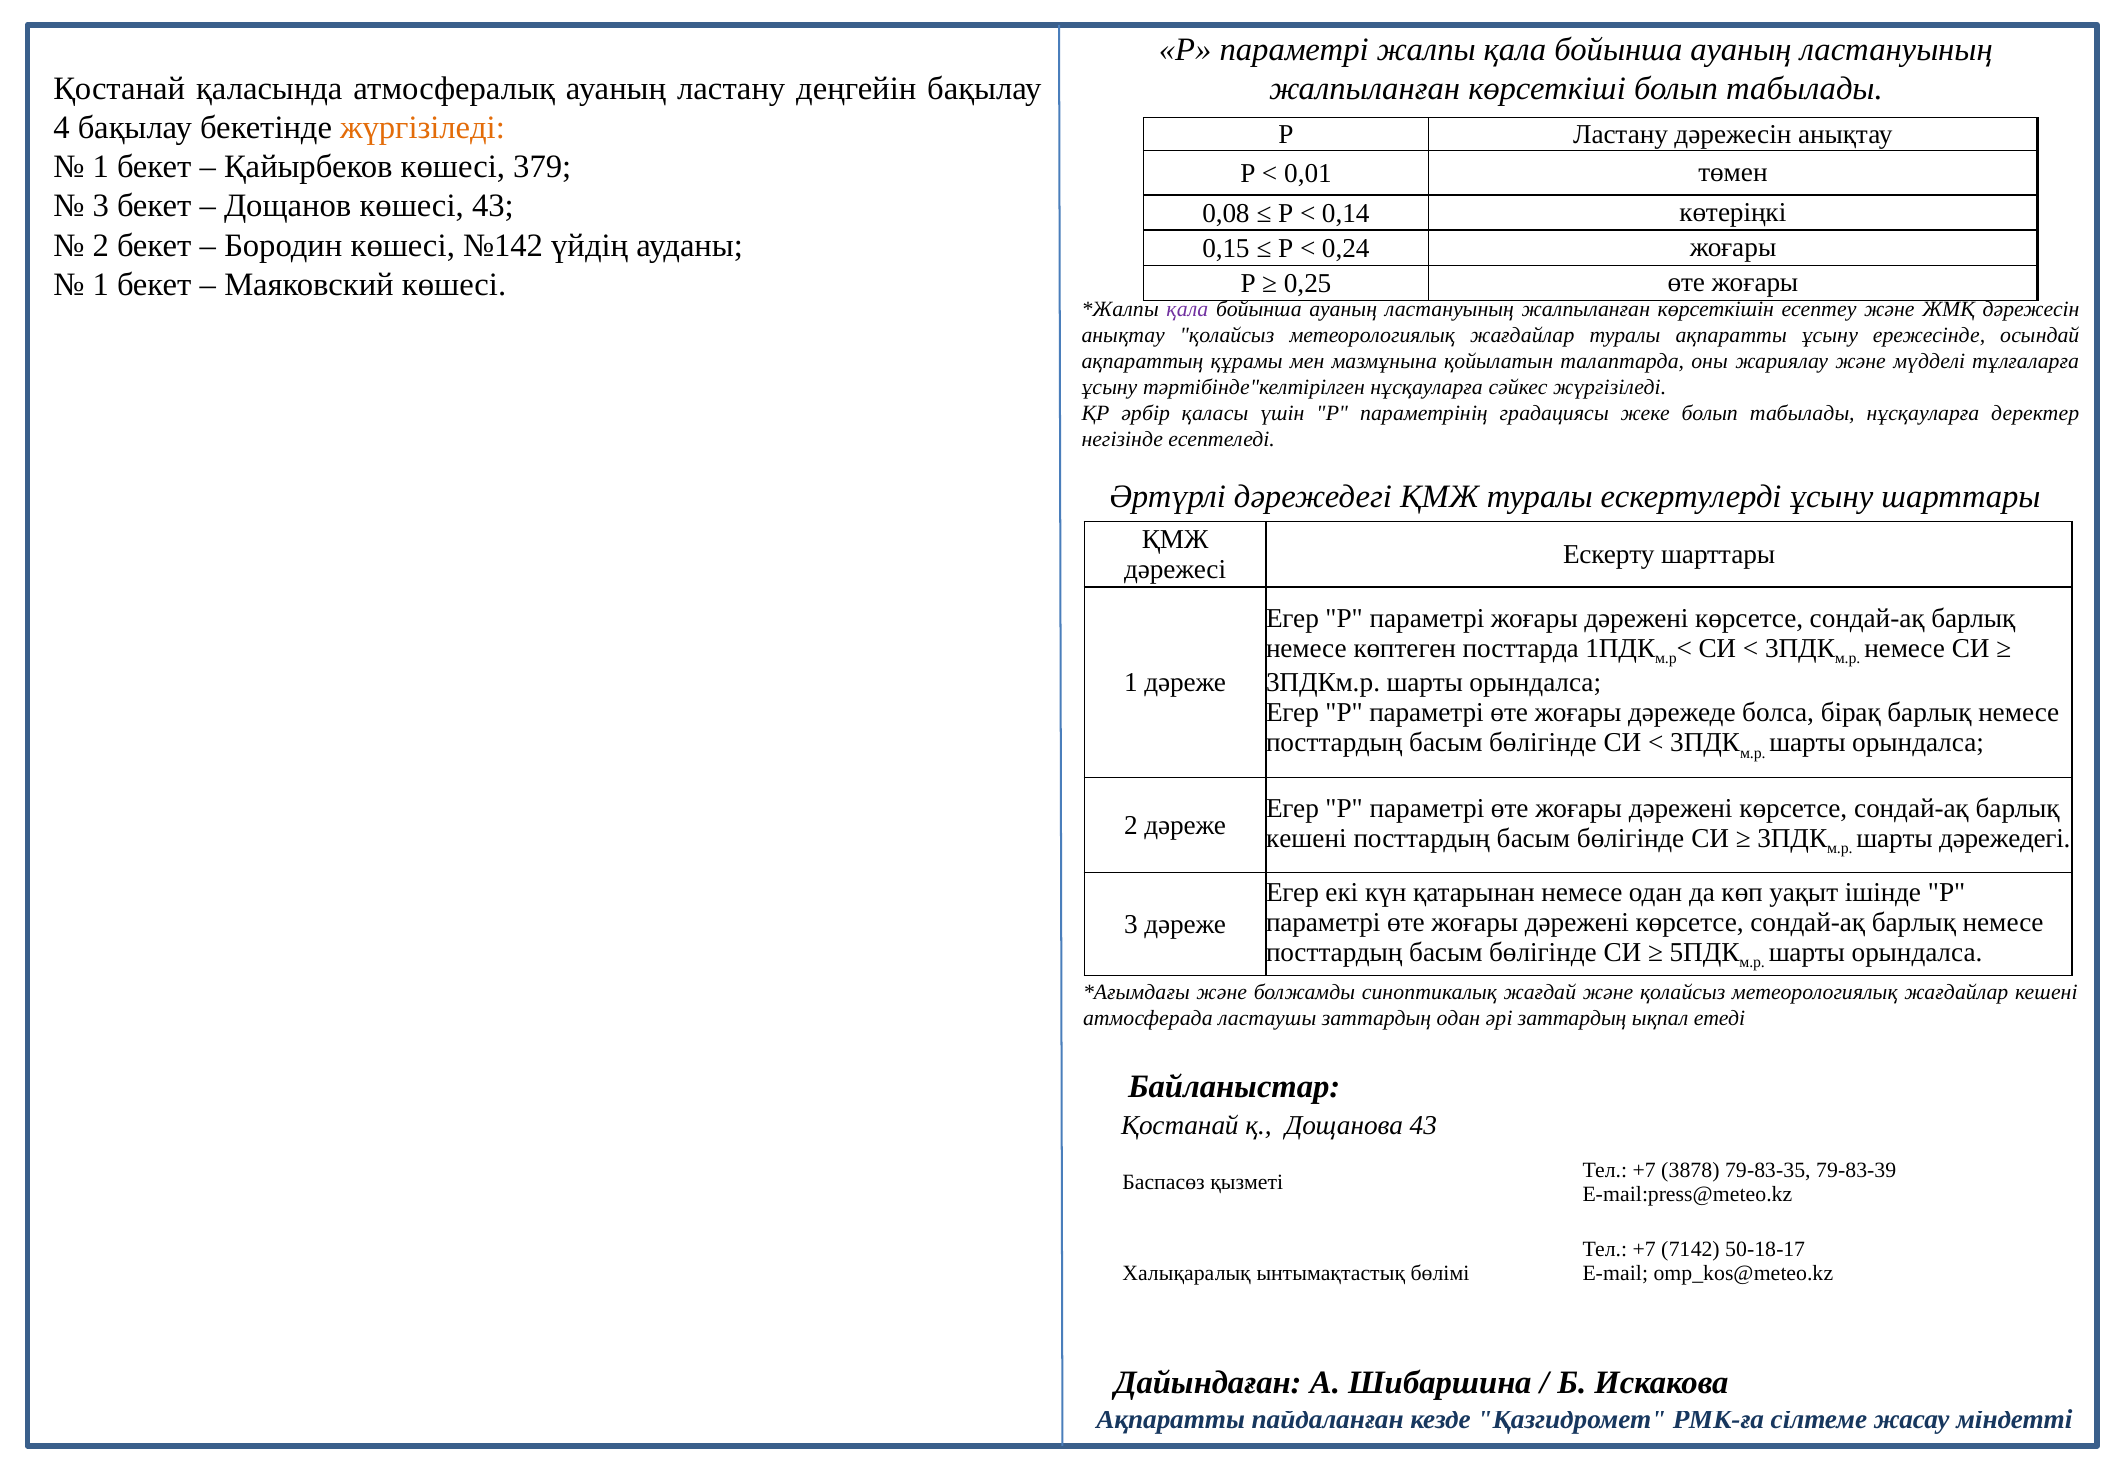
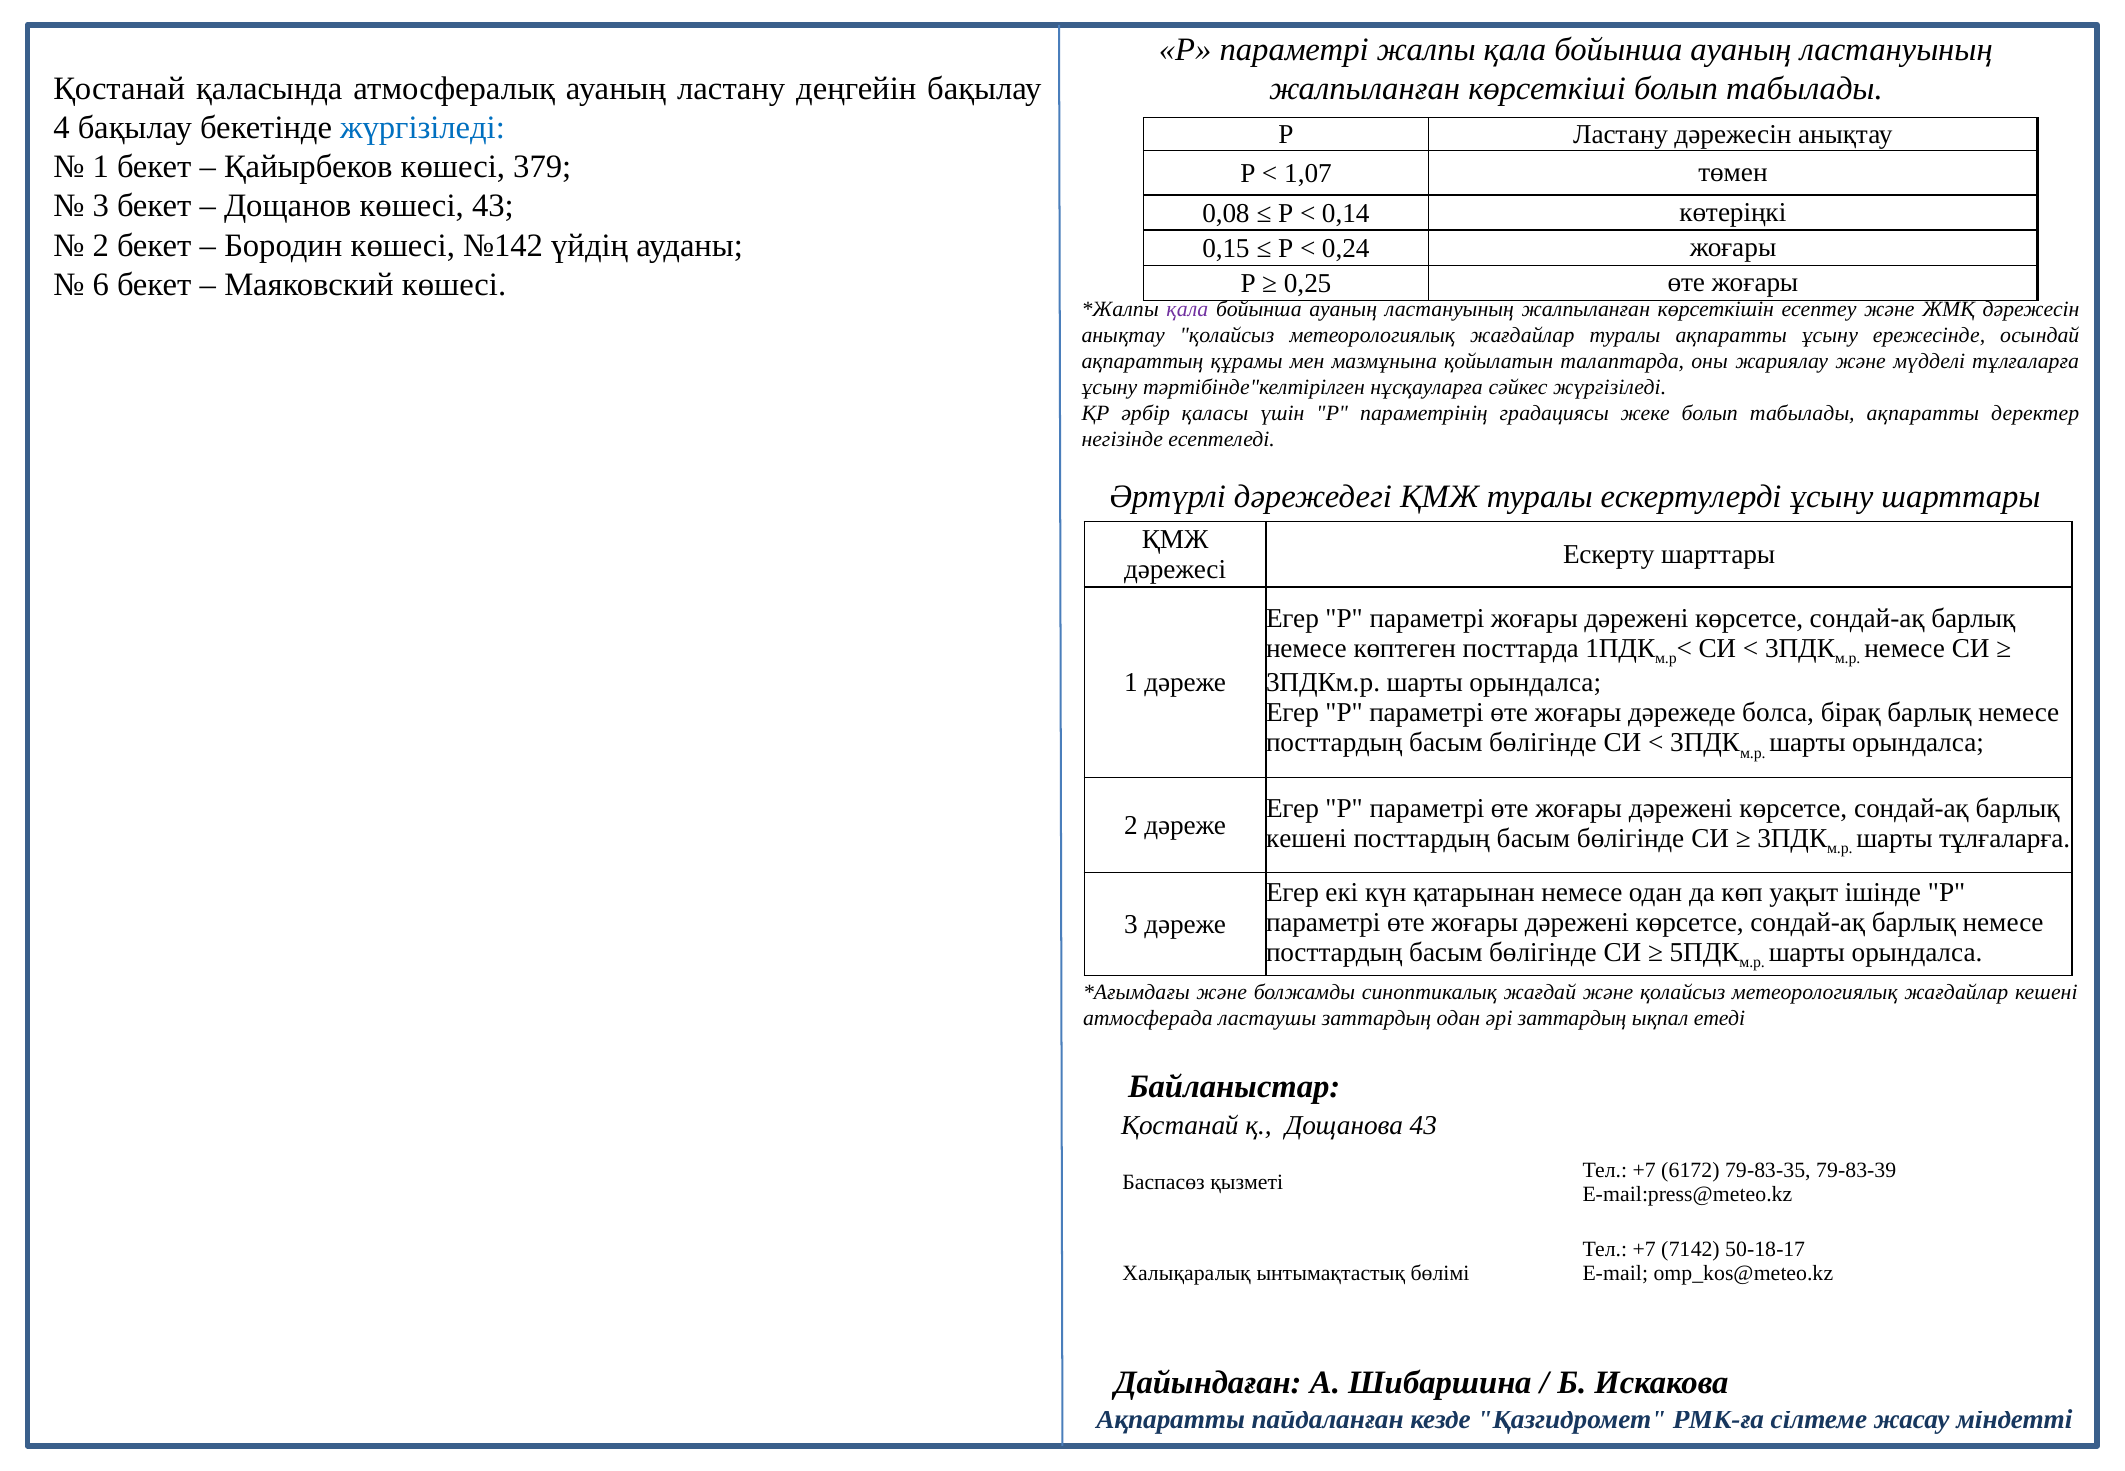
жүргізіледі colour: orange -> blue (422, 128)
0,01: 0,01 -> 1,07 (1308, 174)
1: 1 -> 6 (101, 285)
табылады нұсқауларға: нұсқауларға -> ақпаратты (1923, 413)
шарты дәрежедегі: дәрежедегі -> тұлғаларға (2005, 838)
3878: 3878 -> 6172 (1690, 1170)
